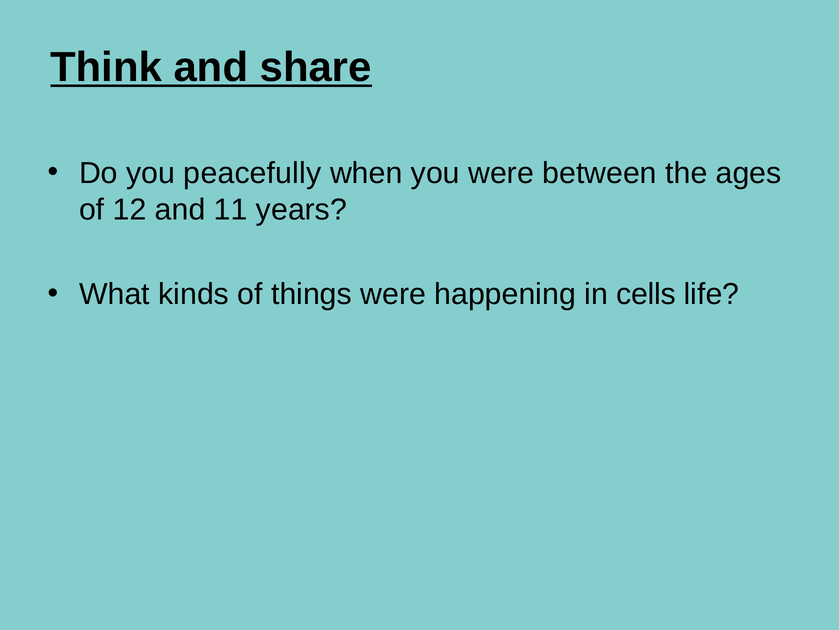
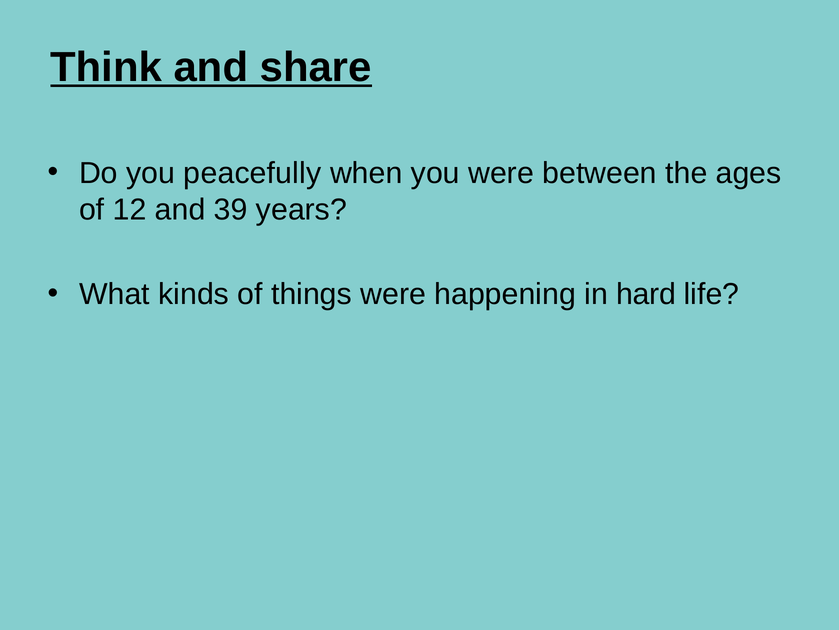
11: 11 -> 39 (231, 209)
cells: cells -> hard (646, 294)
